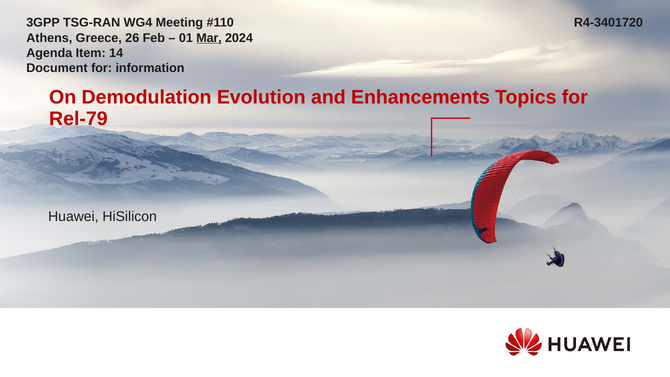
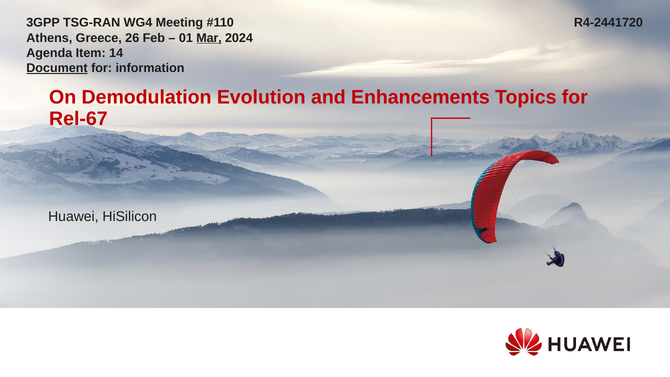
R4-3401720: R4-3401720 -> R4-2441720 (608, 23)
Document underline: none -> present (57, 68)
Rel-79: Rel-79 -> Rel-67 (78, 119)
